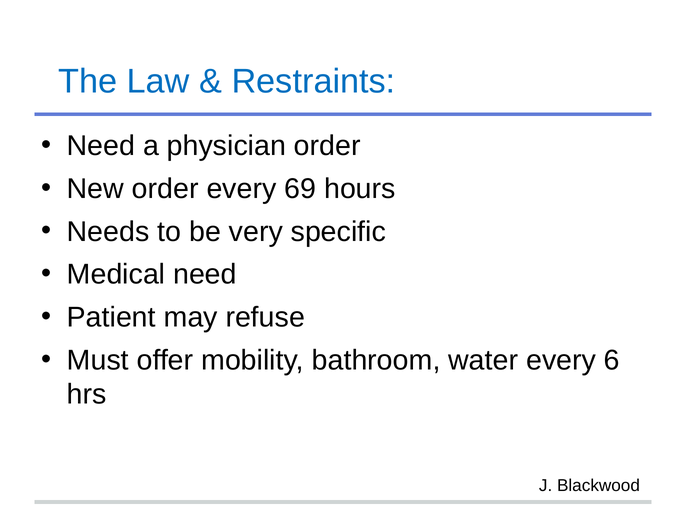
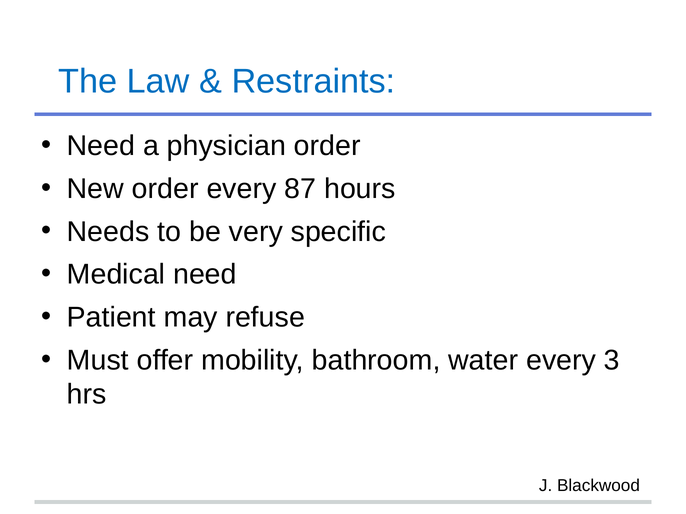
69: 69 -> 87 (300, 189)
6: 6 -> 3 (612, 360)
